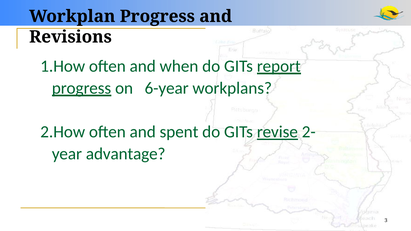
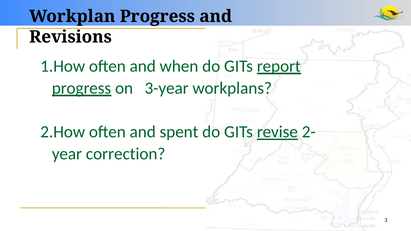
6-year: 6-year -> 3-year (167, 88)
advantage: advantage -> correction (126, 154)
